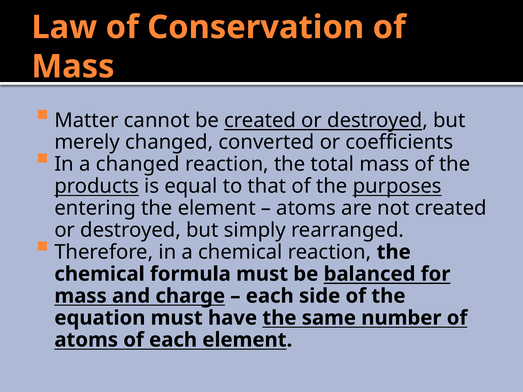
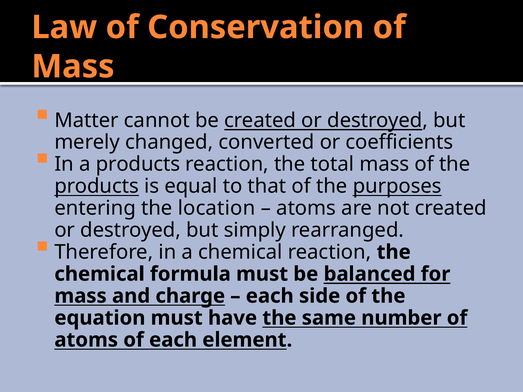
a changed: changed -> products (138, 164)
the element: element -> location (217, 208)
